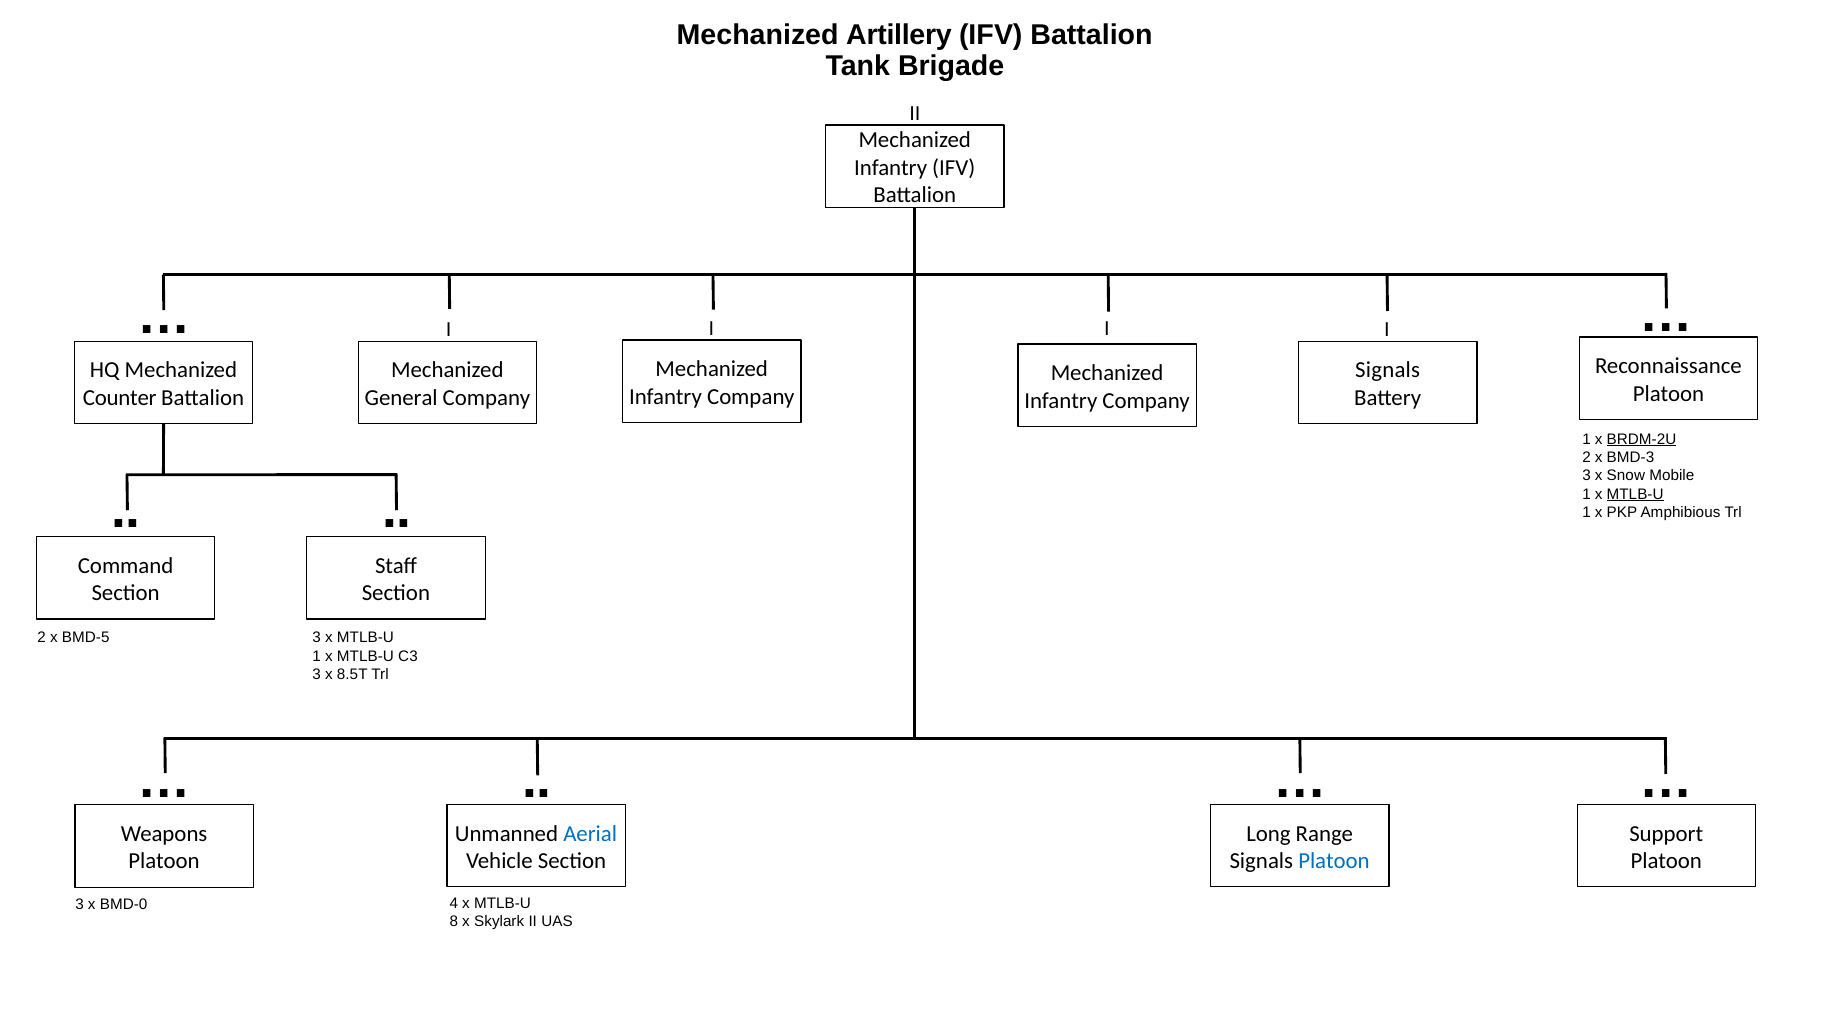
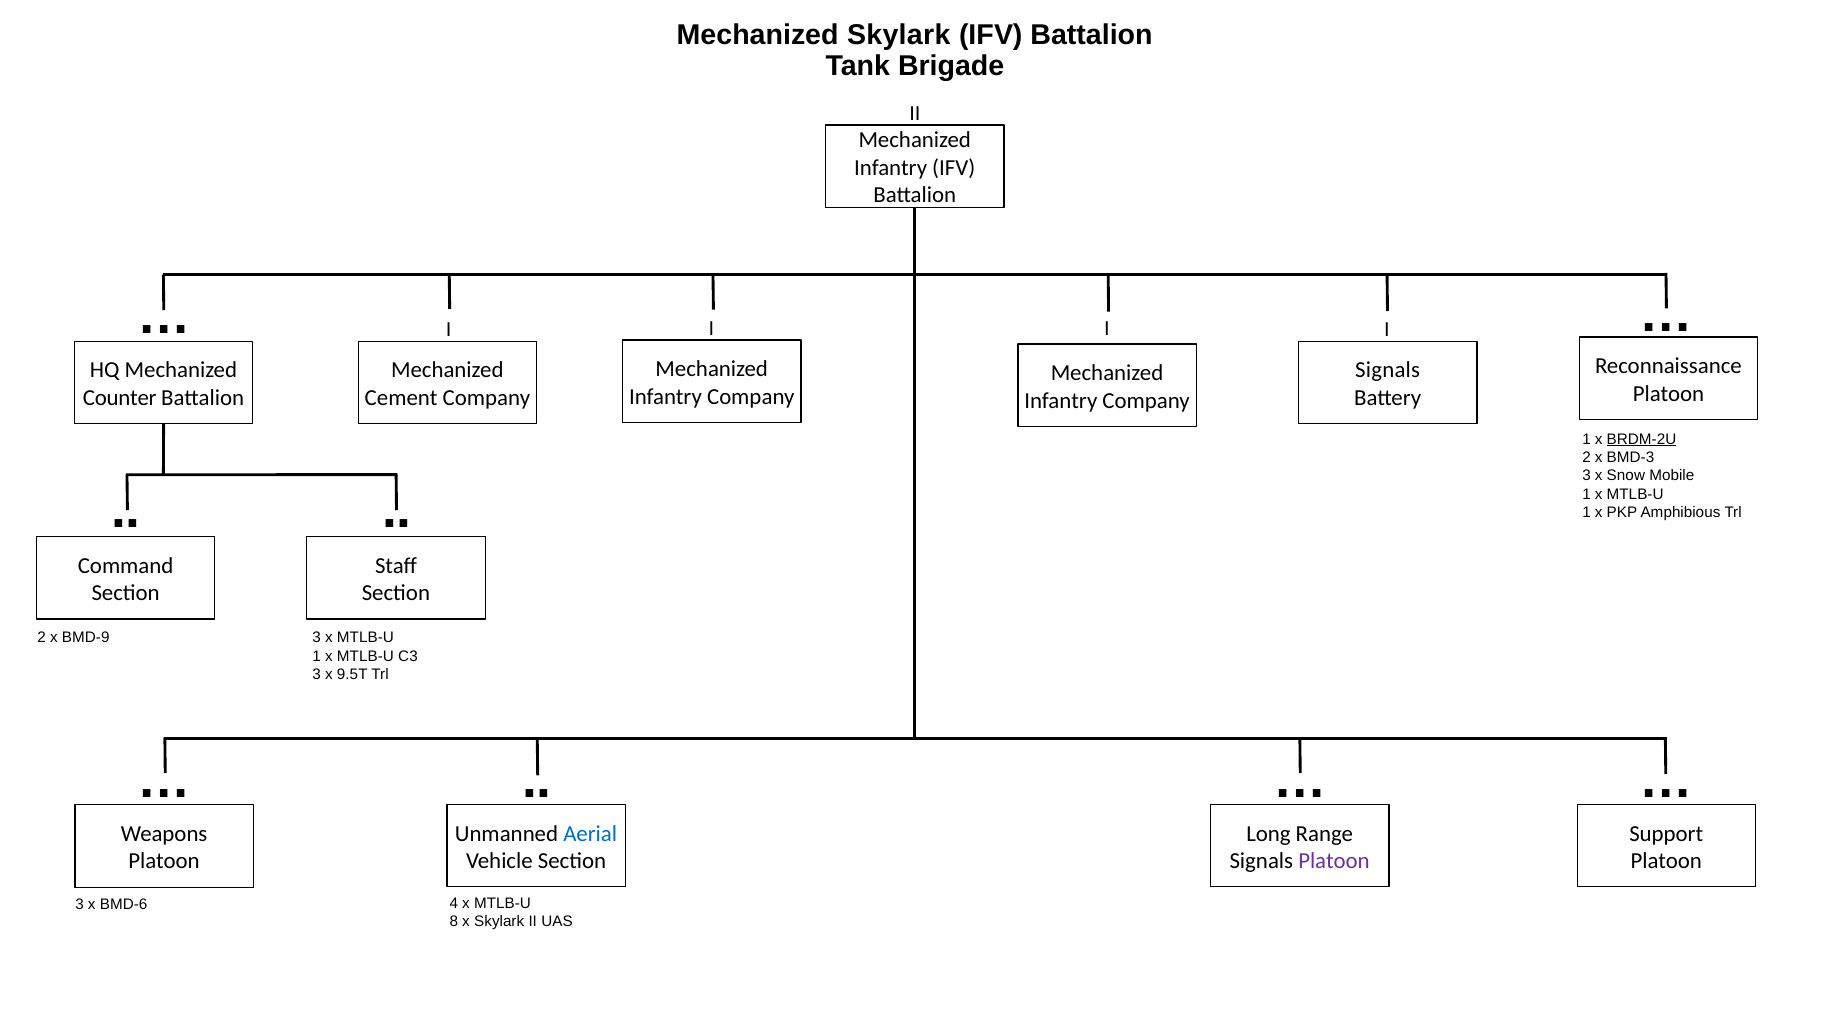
Mechanized Artillery: Artillery -> Skylark (899, 36)
General: General -> Cement (401, 397)
MTLB-U underline: present -> none (1635, 494)
BMD-5: BMD-5 -> BMD-9 (86, 637)
8.5T: 8.5T -> 9.5T (352, 674)
Platoon colour: blue -> purple (1334, 860)
BMD-0: BMD-0 -> BMD-6 (124, 904)
